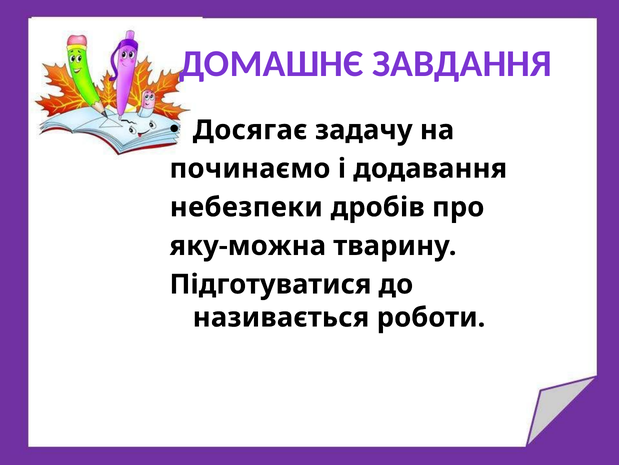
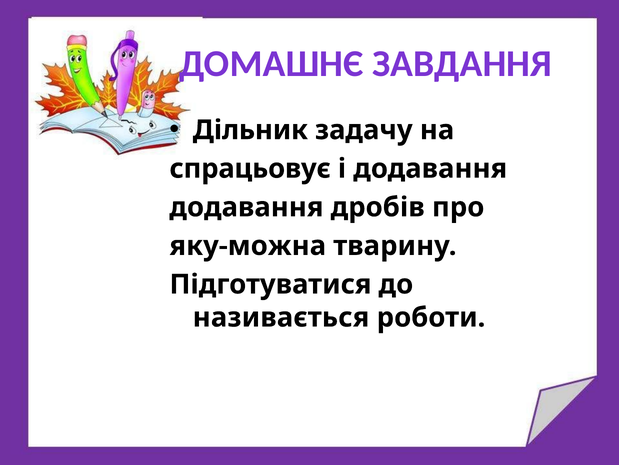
Досягає: Досягає -> Дільник (250, 130)
починаємо: починаємо -> спрацьовує (250, 168)
небезпеки: небезпеки -> додавання (246, 207)
